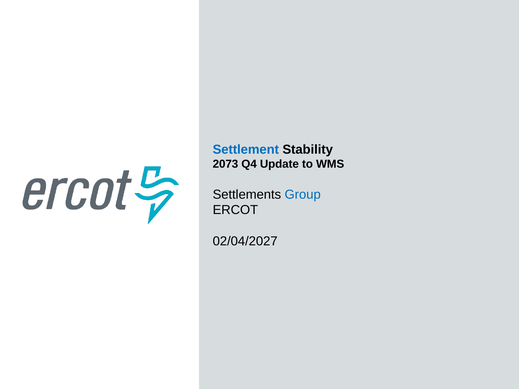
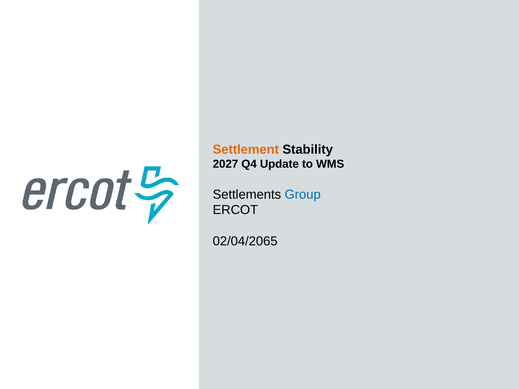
Settlement colour: blue -> orange (246, 150)
2073: 2073 -> 2027 (225, 164)
02/04/2027: 02/04/2027 -> 02/04/2065 (245, 241)
